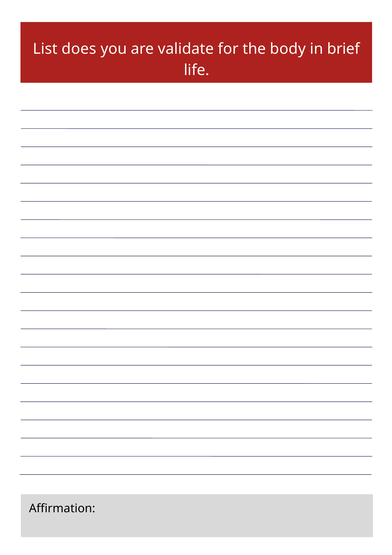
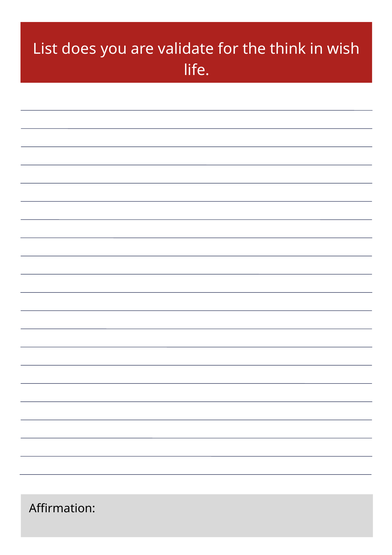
body: body -> think (288, 49)
brief: brief -> wish (343, 49)
